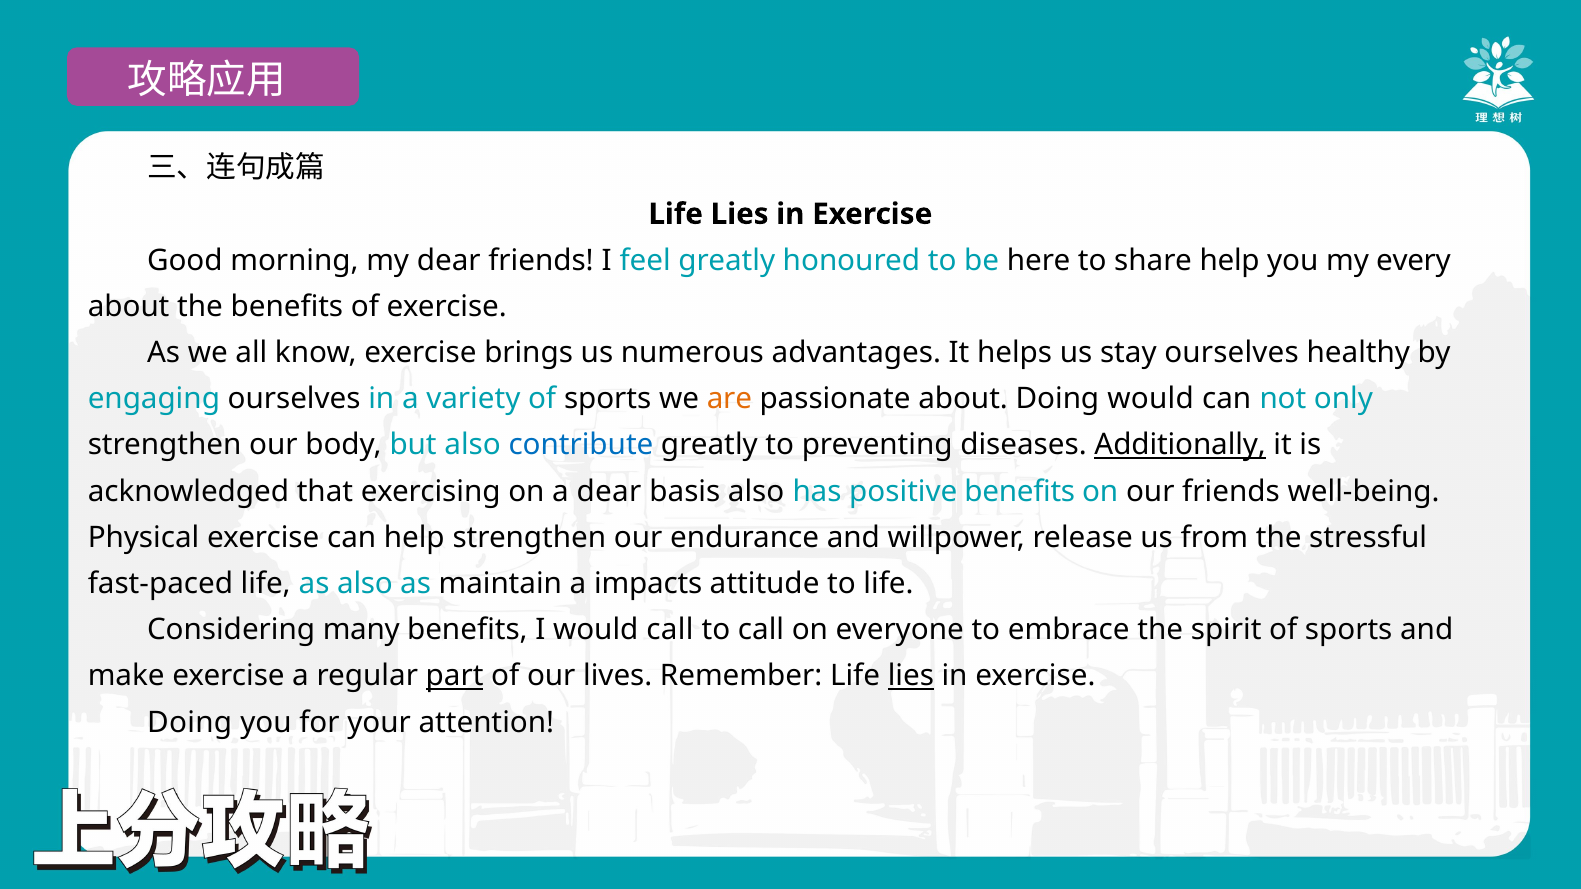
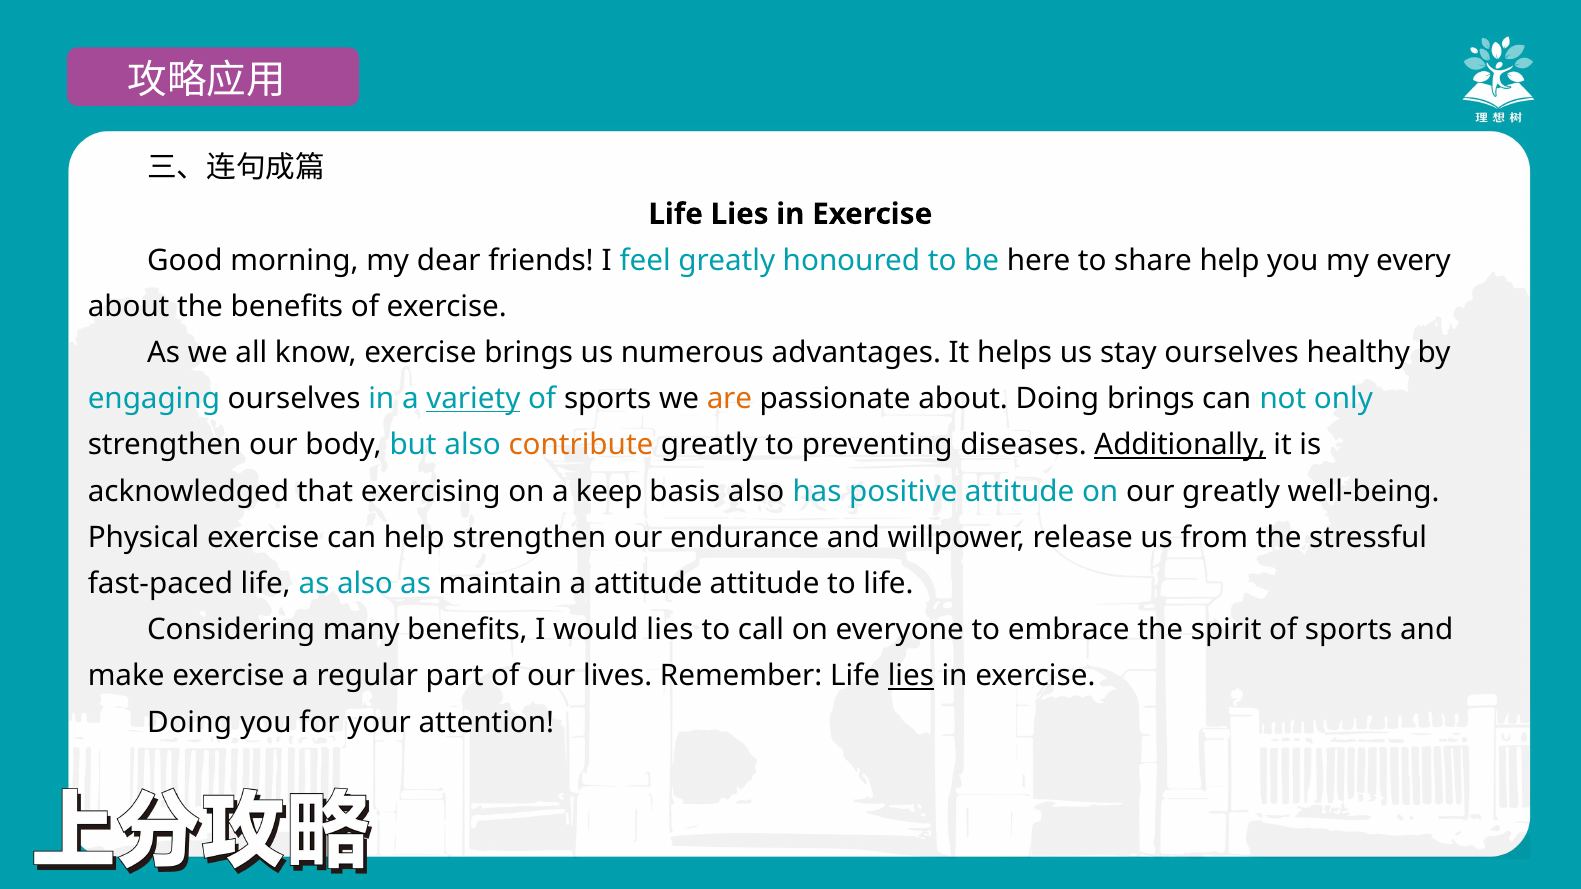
variety underline: none -> present (473, 399)
Doing would: would -> brings (1151, 399)
contribute colour: blue -> orange (581, 445)
a dear: dear -> keep (609, 491)
positive benefits: benefits -> attitude (1020, 491)
our friends: friends -> greatly (1231, 491)
a impacts: impacts -> attitude (648, 584)
would call: call -> lies (670, 630)
part underline: present -> none (455, 676)
